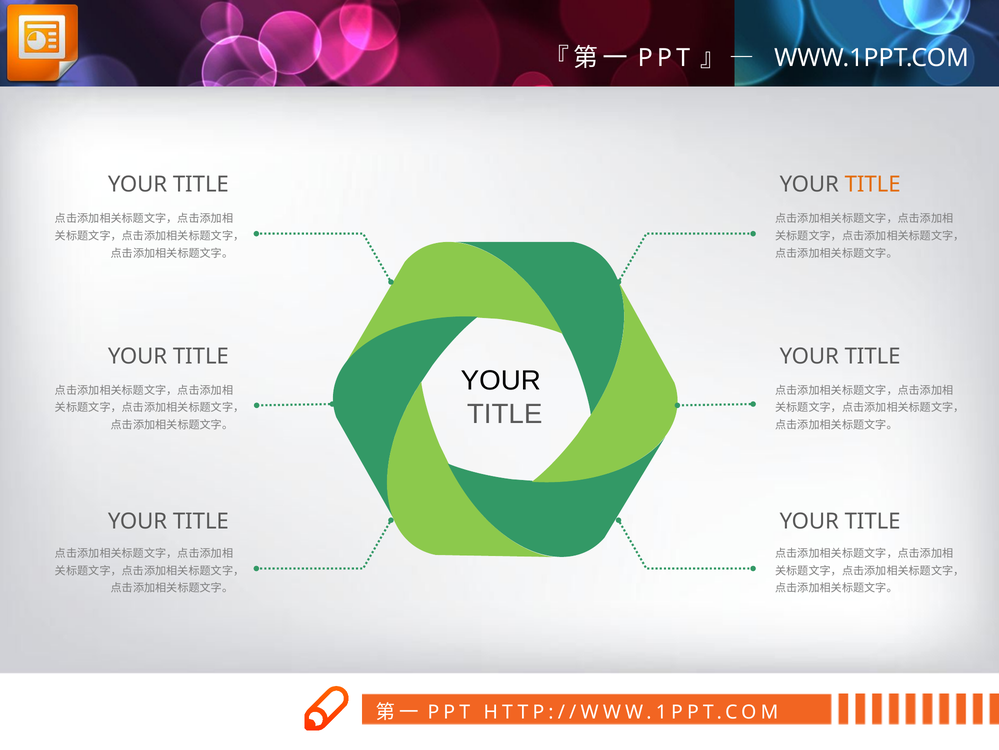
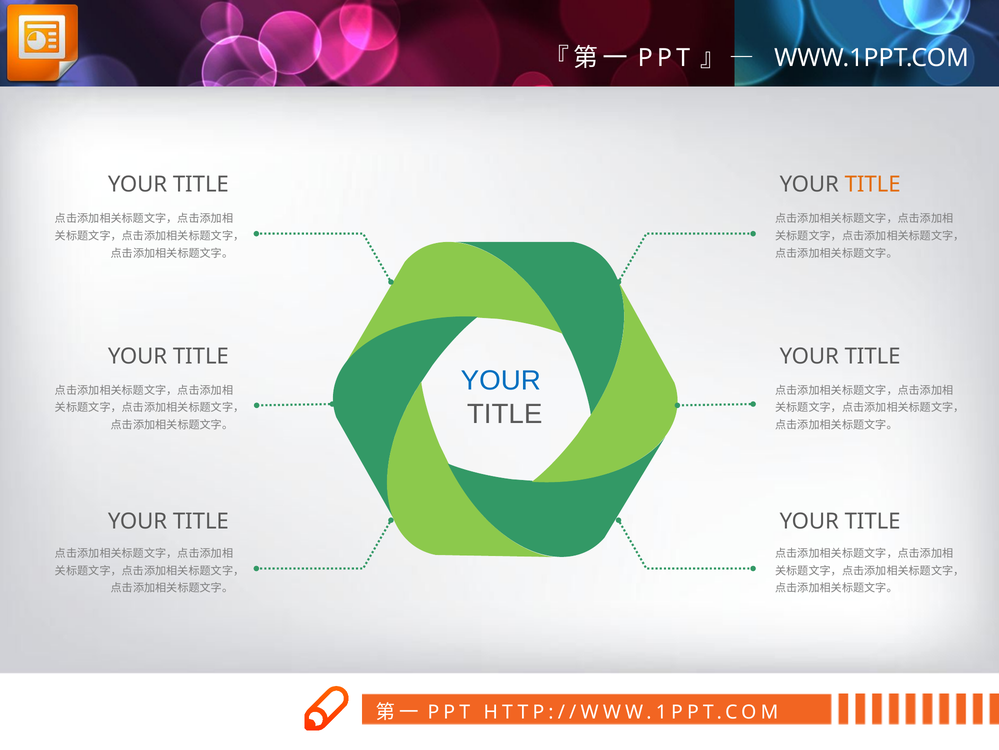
YOUR colour: black -> blue (501, 380)
